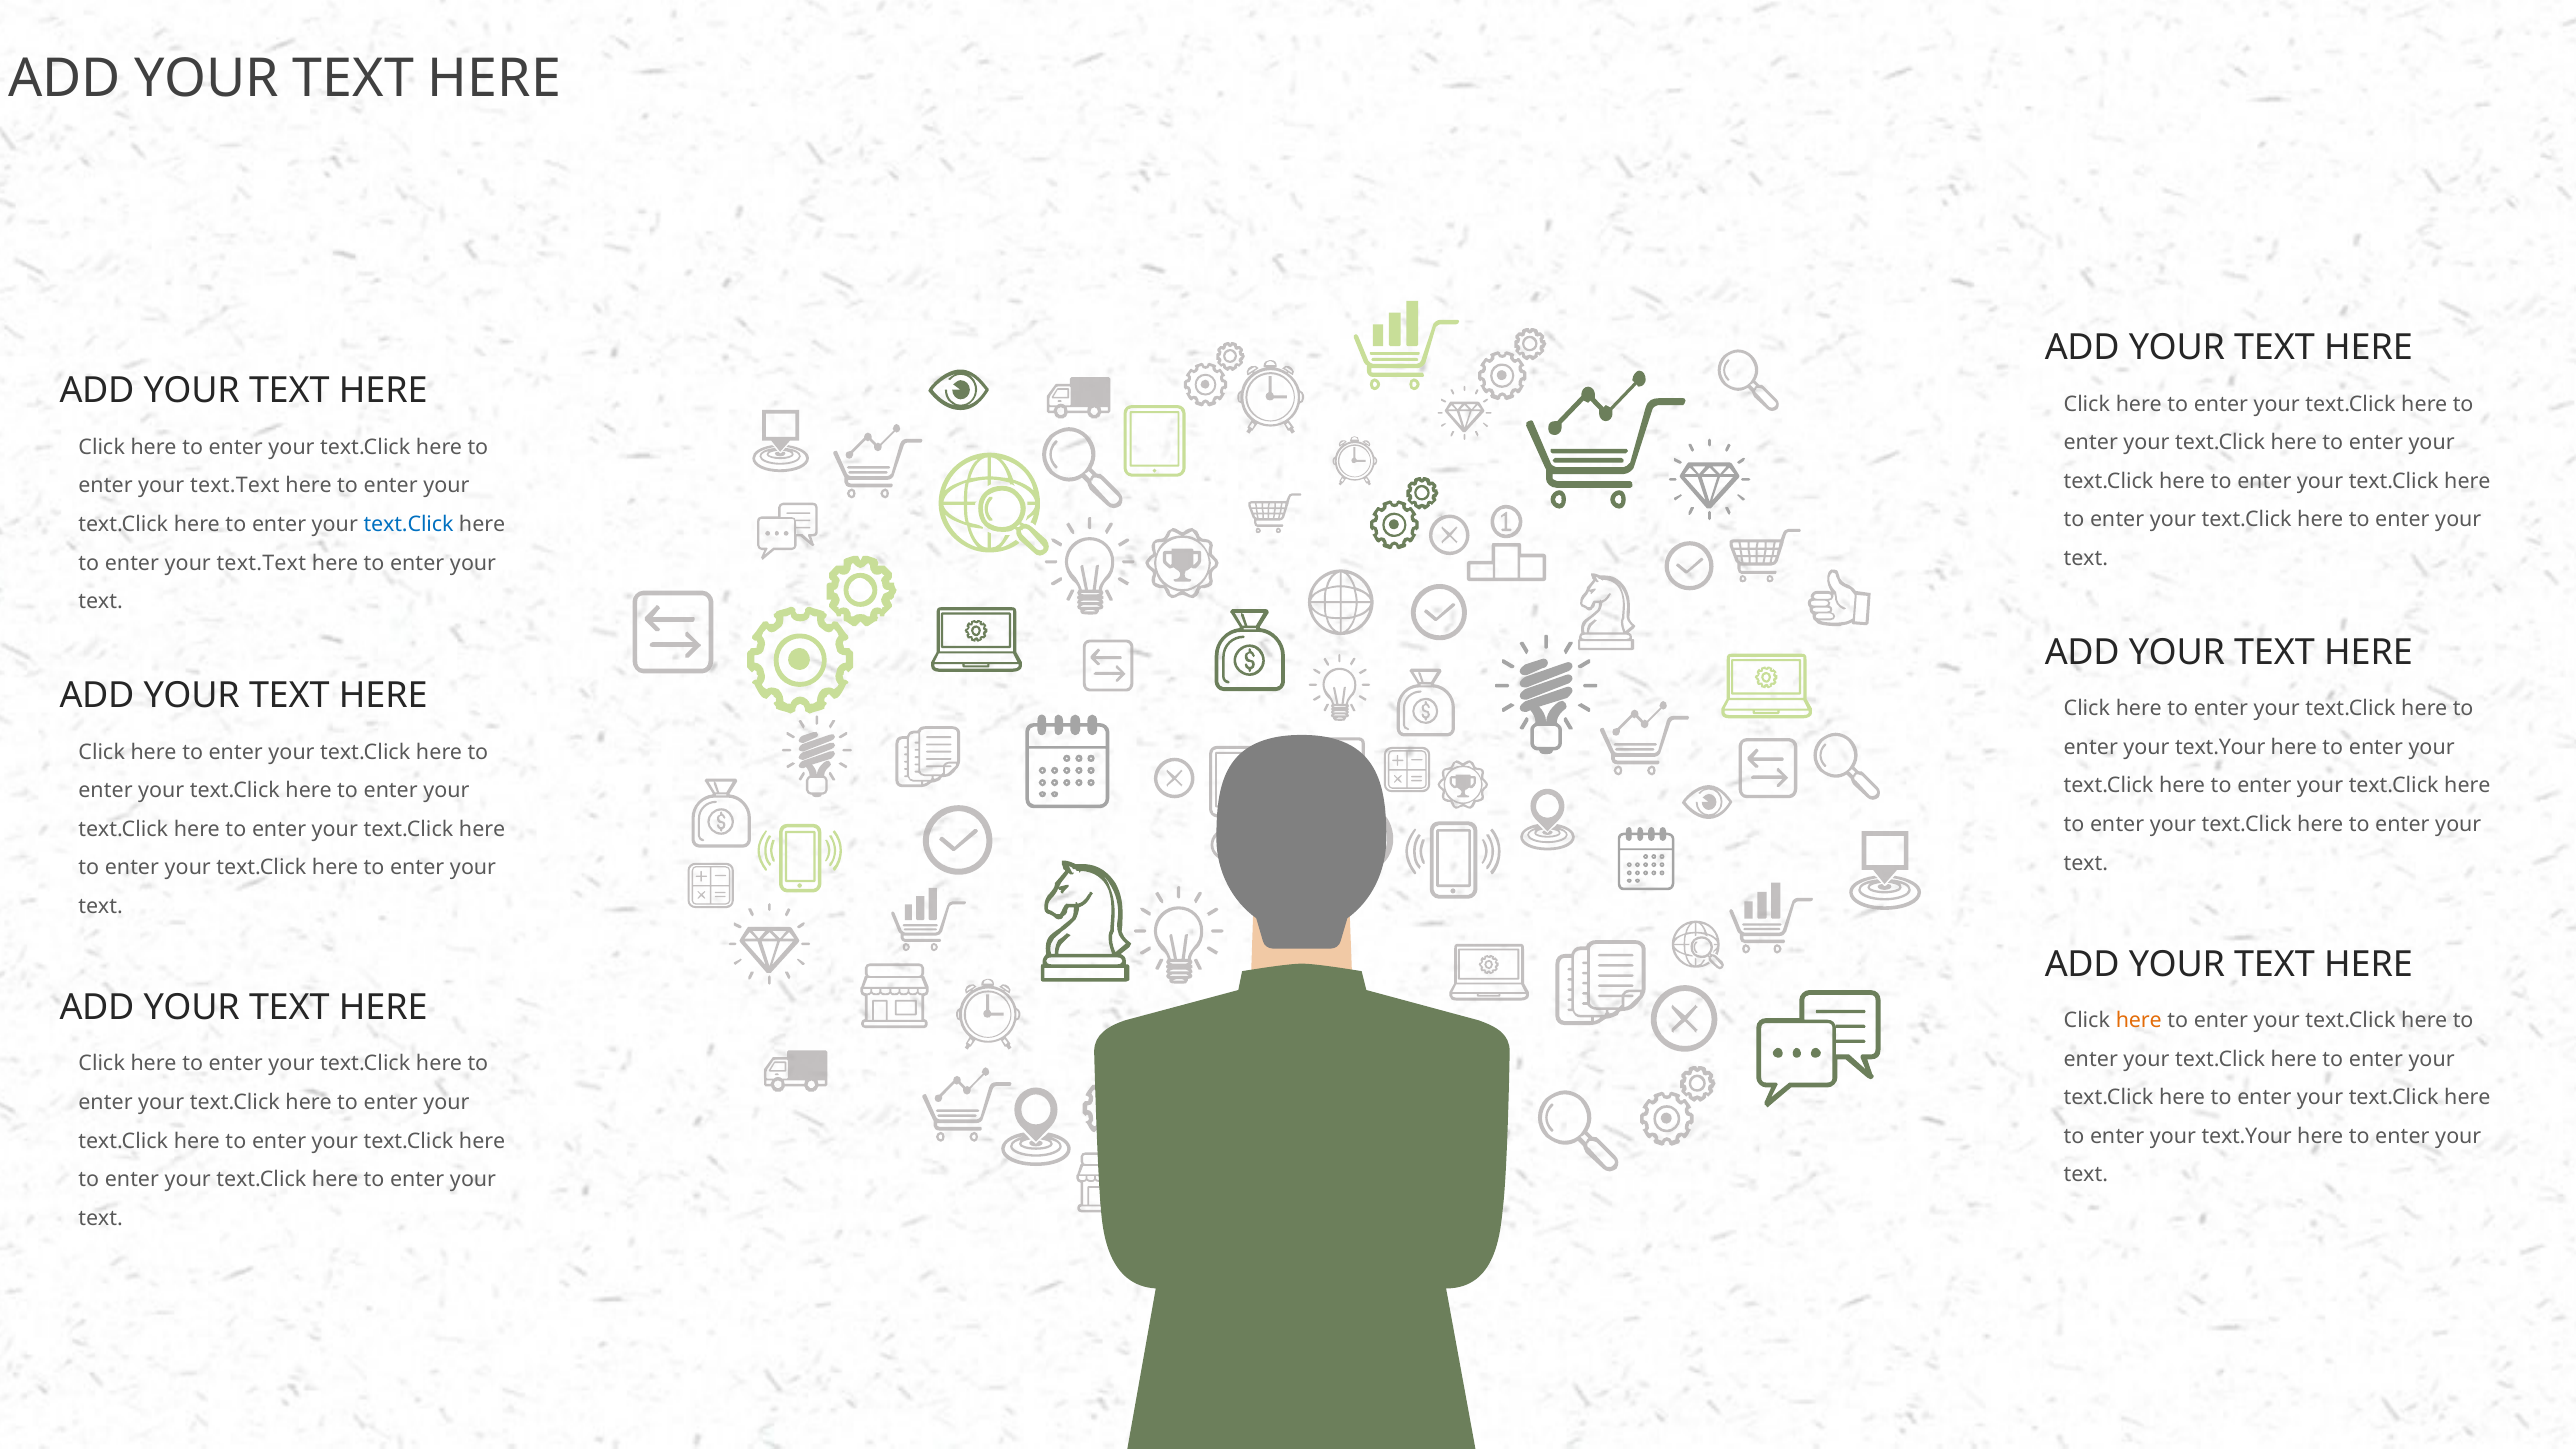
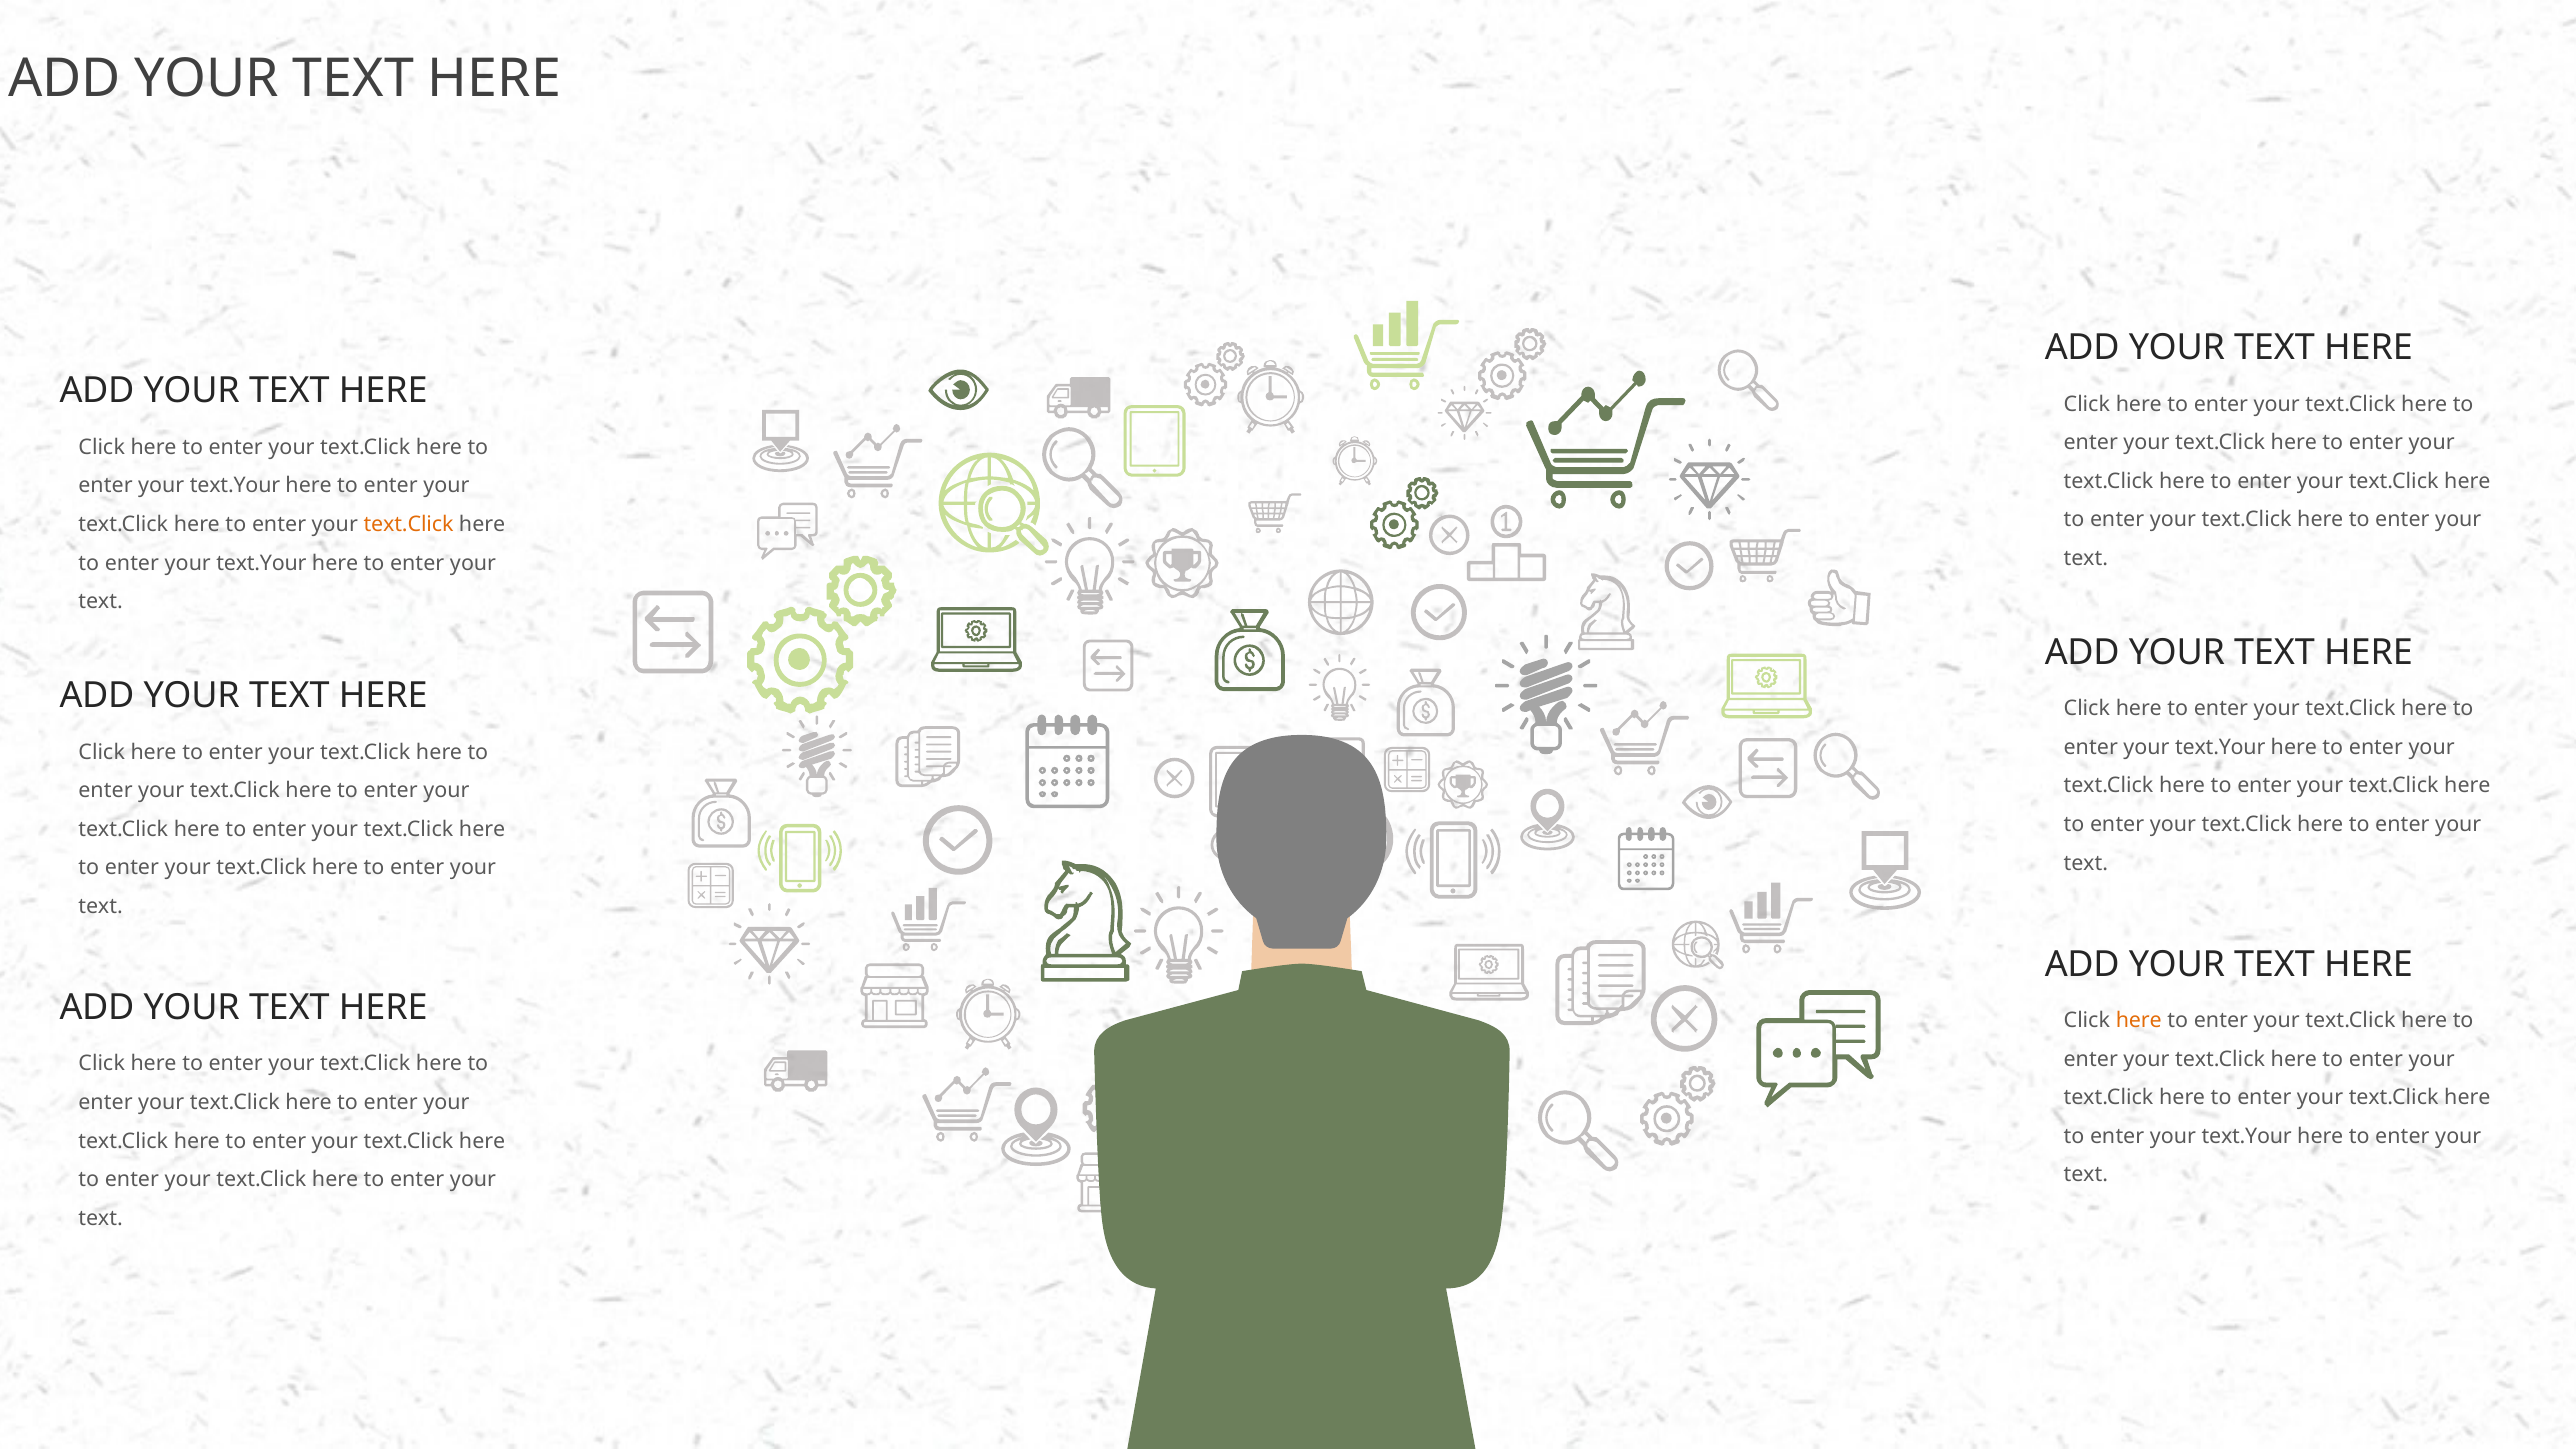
text.Text: text.Text -> text.Your (235, 486)
text.Click colour: blue -> orange (409, 524)
text.Text: text.Text -> text.Your (261, 563)
